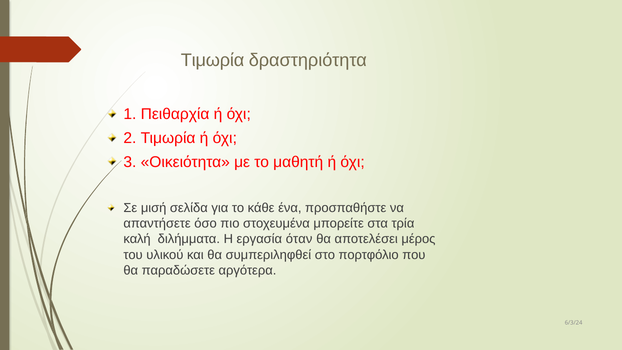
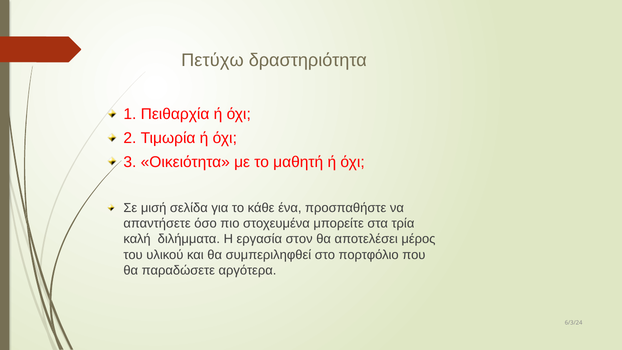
Τιμωρία: Τιμωρία -> Πετύχω (212, 60)
όταν: όταν -> στον (299, 239)
